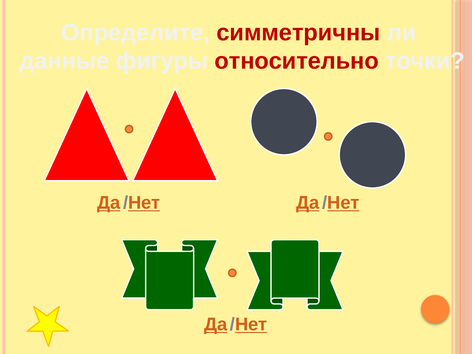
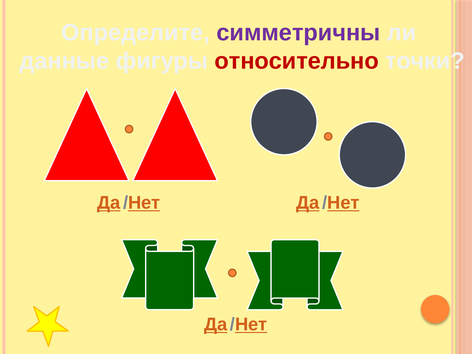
симметричны colour: red -> purple (298, 33)
